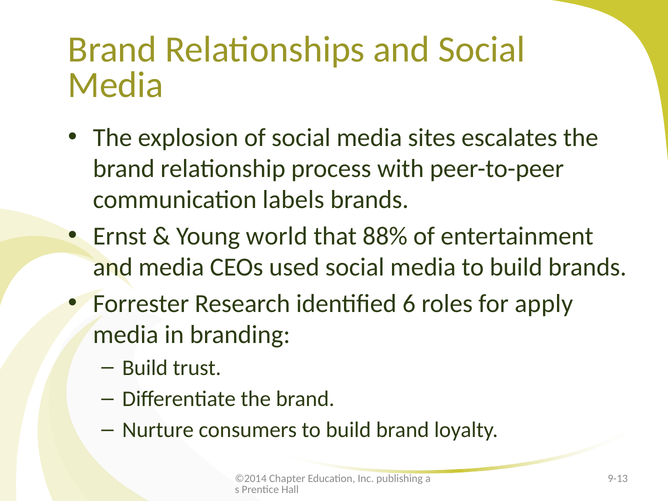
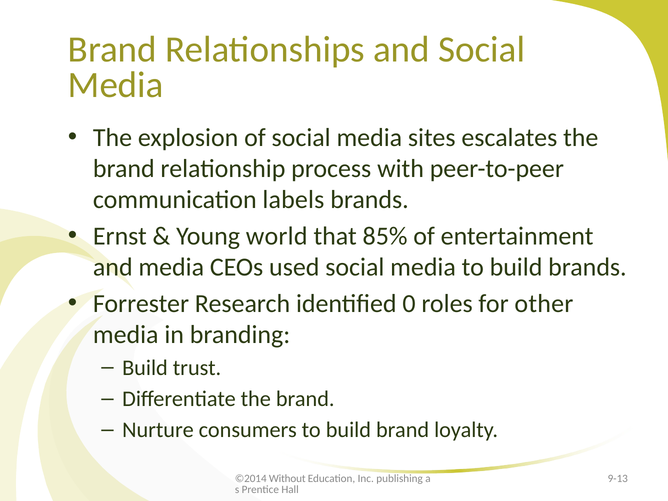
88%: 88% -> 85% (385, 236)
6: 6 -> 0 (409, 304)
apply: apply -> other (544, 304)
Chapter: Chapter -> Without (287, 478)
